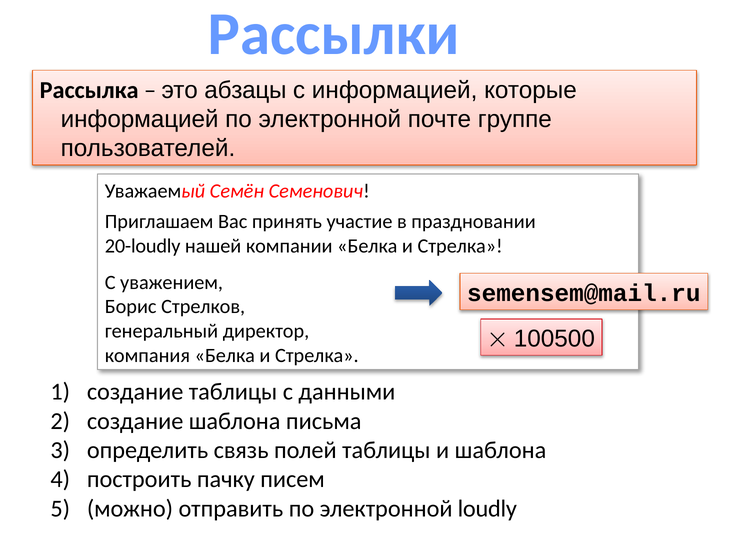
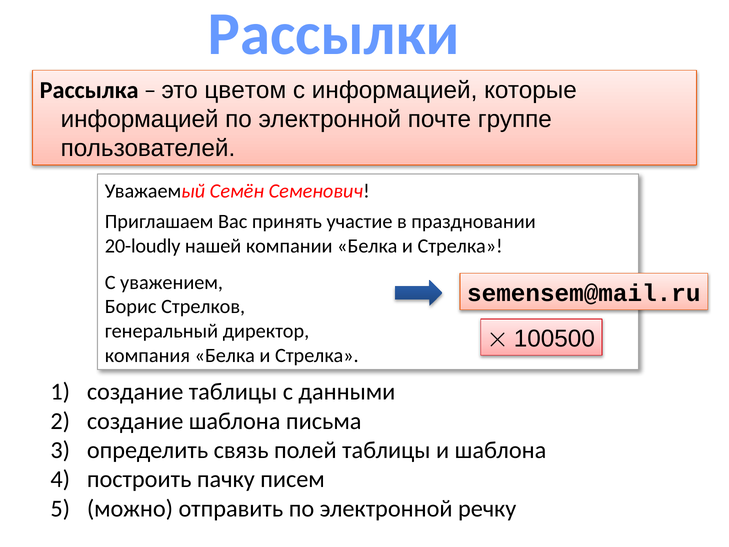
абзацы: абзацы -> цветом (245, 90)
loudly: loudly -> речку (487, 508)
